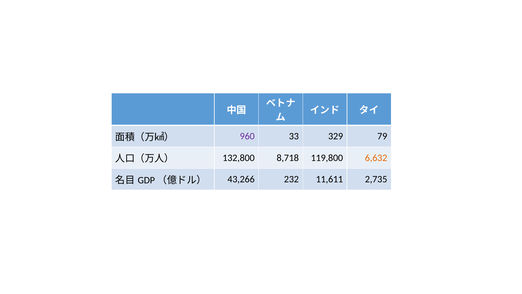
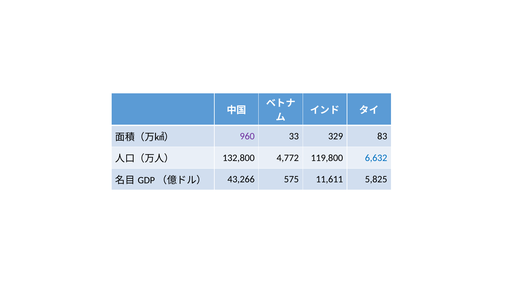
79: 79 -> 83 (382, 136)
8,718: 8,718 -> 4,772 (288, 158)
6,632 colour: orange -> blue (376, 158)
232: 232 -> 575 (291, 179)
2,735: 2,735 -> 5,825 (376, 179)
